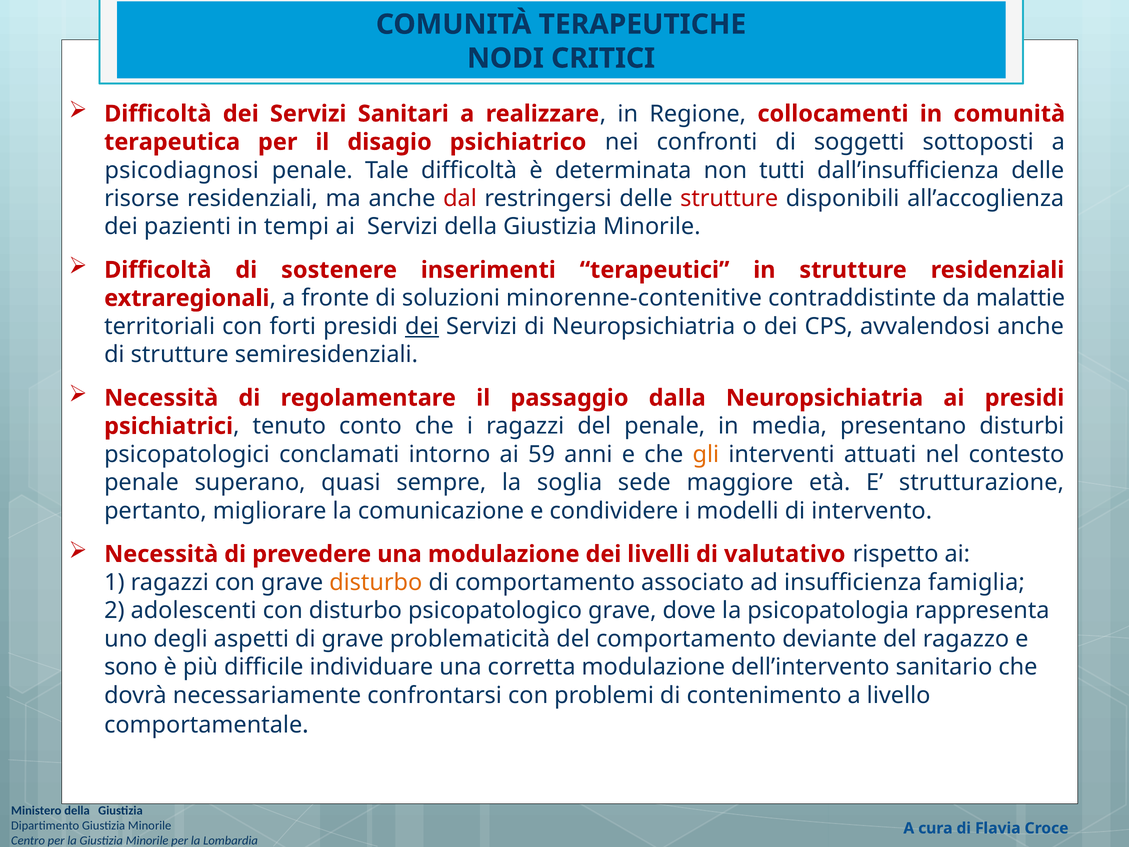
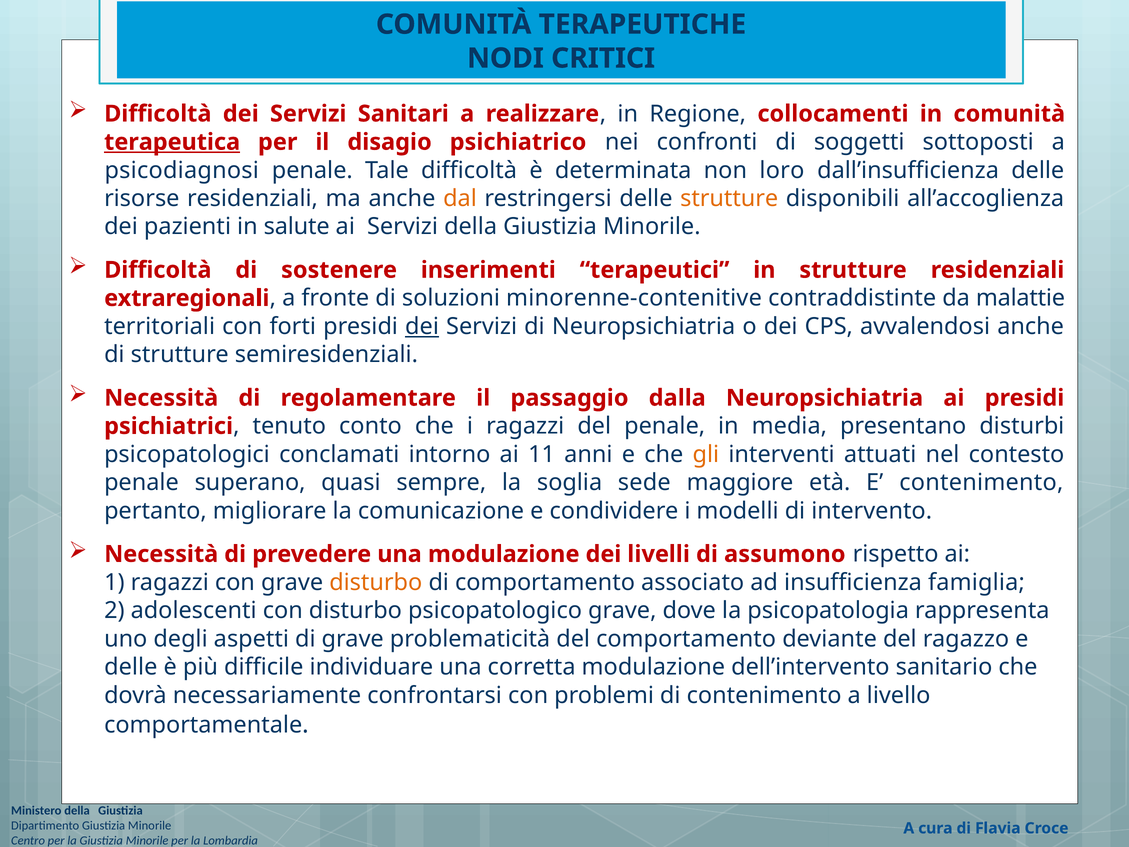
terapeutica underline: none -> present (172, 142)
tutti: tutti -> loro (782, 170)
dal colour: red -> orange (460, 198)
strutture colour: red -> orange (729, 198)
tempi: tempi -> salute (297, 227)
59: 59 -> 11 (542, 454)
E strutturazione: strutturazione -> contenimento (981, 483)
valutativo: valutativo -> assumono (785, 554)
sono: sono -> delle (131, 667)
